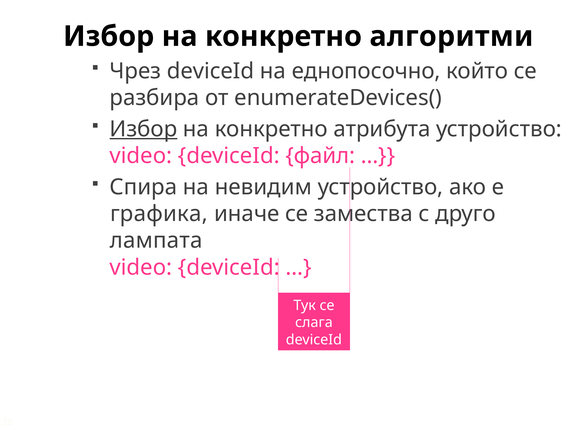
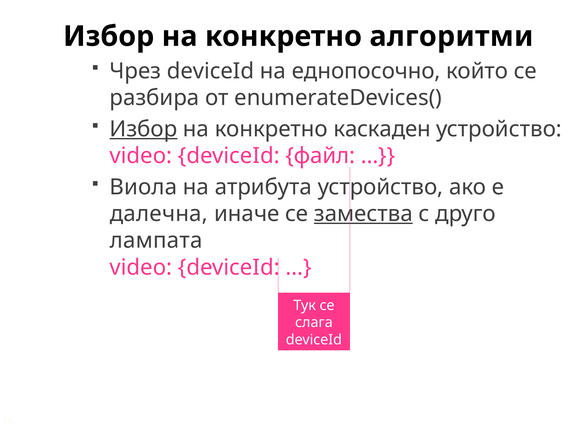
атрибута: атрибута -> каскаден (382, 129)
Спира: Спира -> Виола (143, 187)
невидим: невидим -> атрибута (263, 187)
графика: графика -> далечна (159, 214)
замества underline: none -> present (363, 214)
